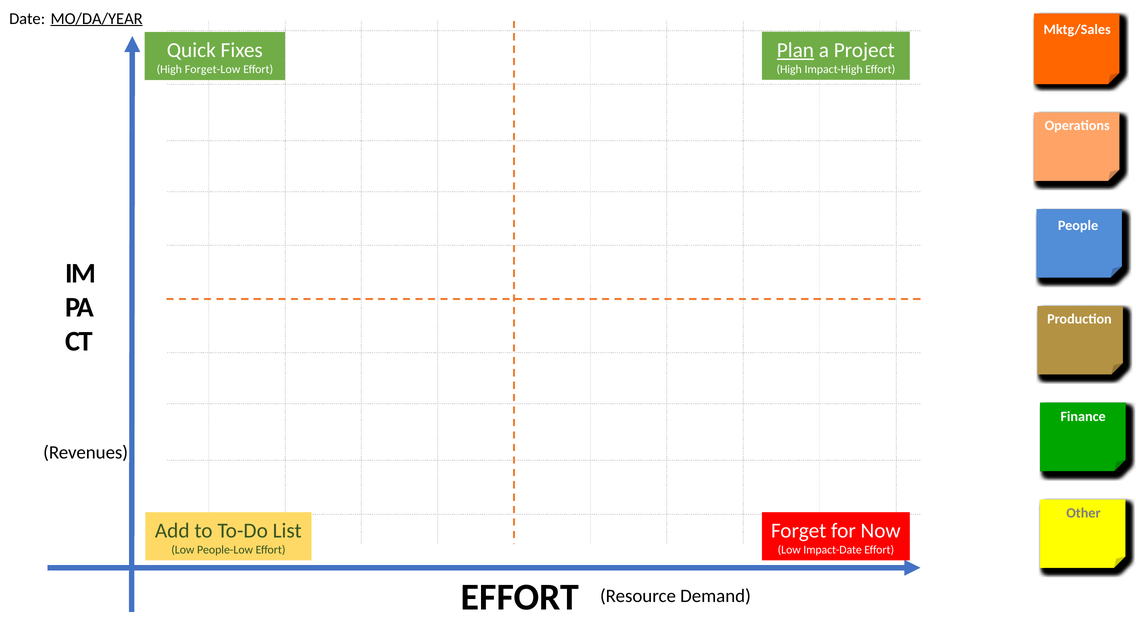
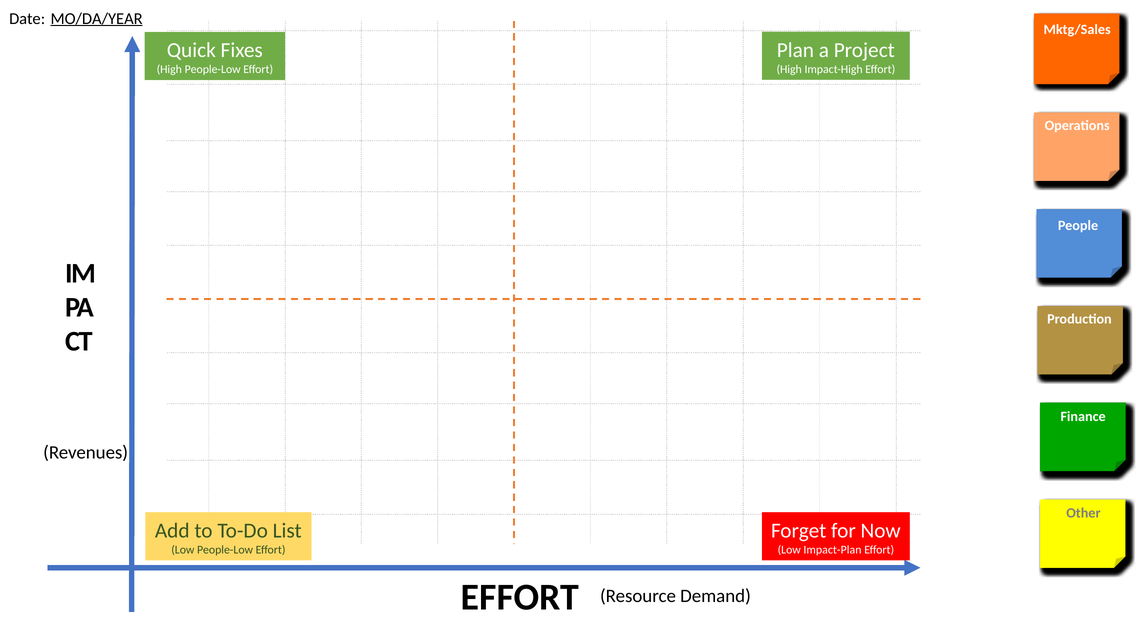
Plan underline: present -> none (795, 50)
High Forget-Low: Forget-Low -> People-Low (213, 70)
Impact-Date: Impact-Date -> Impact-Plan (832, 550)
